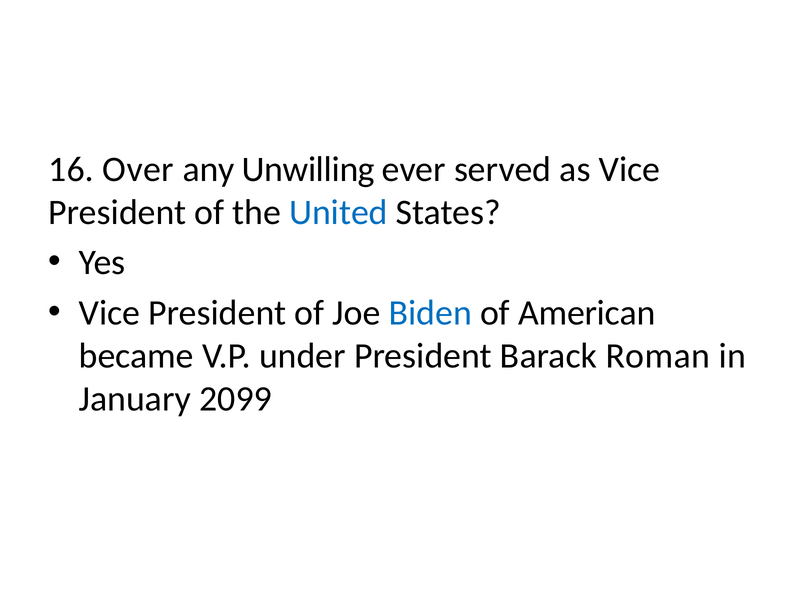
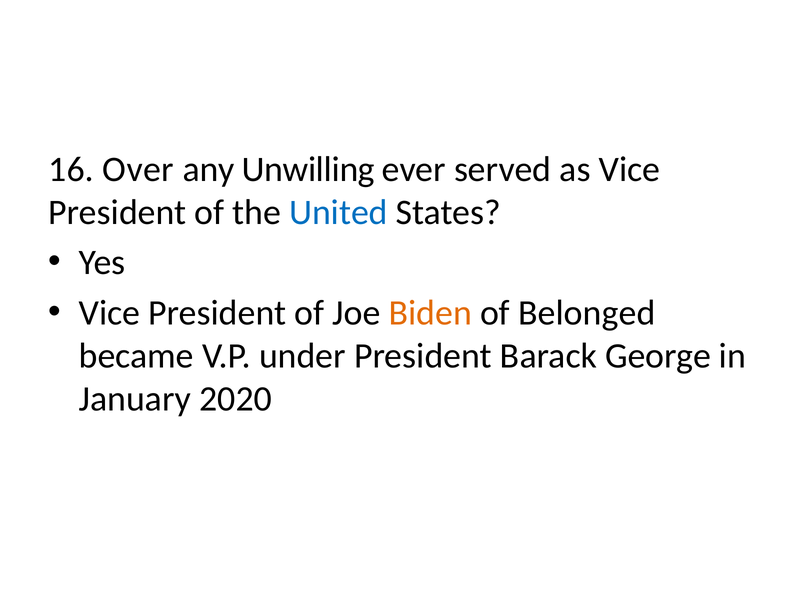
Biden colour: blue -> orange (430, 313)
American: American -> Belonged (587, 313)
Roman: Roman -> George (658, 356)
2099: 2099 -> 2020 (235, 399)
